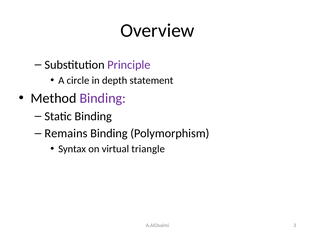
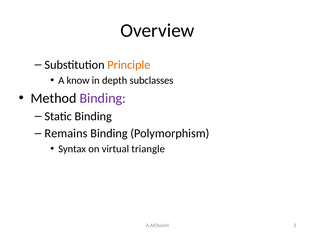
Principle colour: purple -> orange (129, 65)
circle: circle -> know (78, 81)
statement: statement -> subclasses (151, 81)
